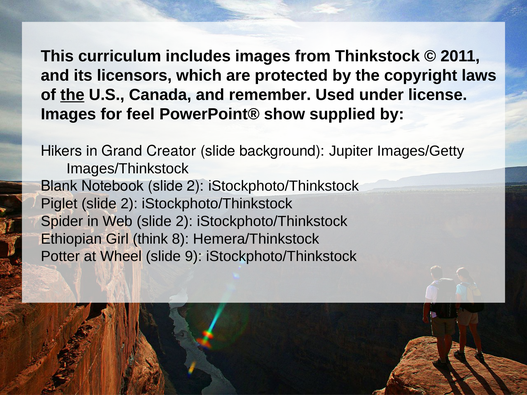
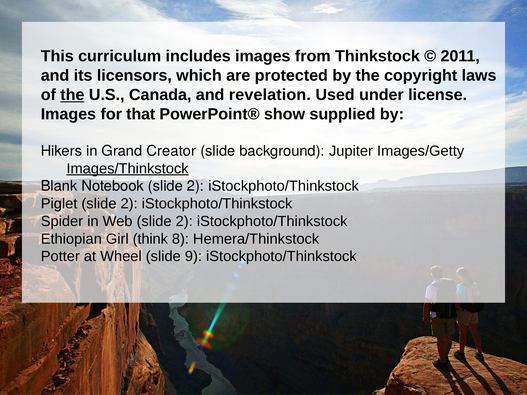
remember: remember -> revelation (270, 95)
feel: feel -> that (141, 114)
Images/Thinkstock underline: none -> present (128, 169)
